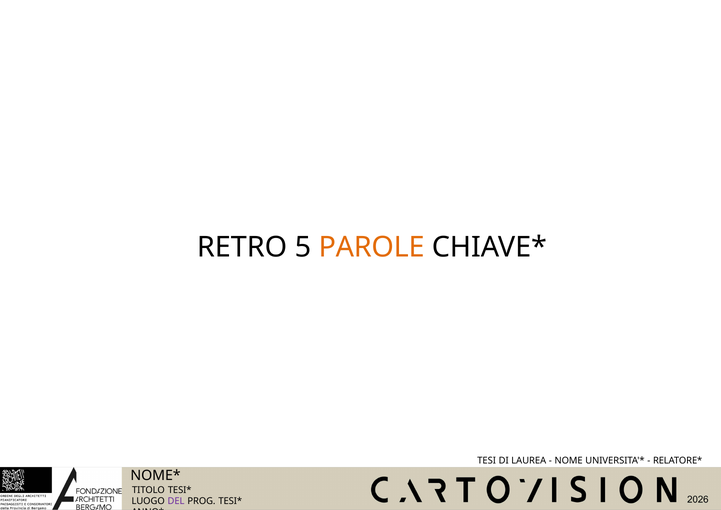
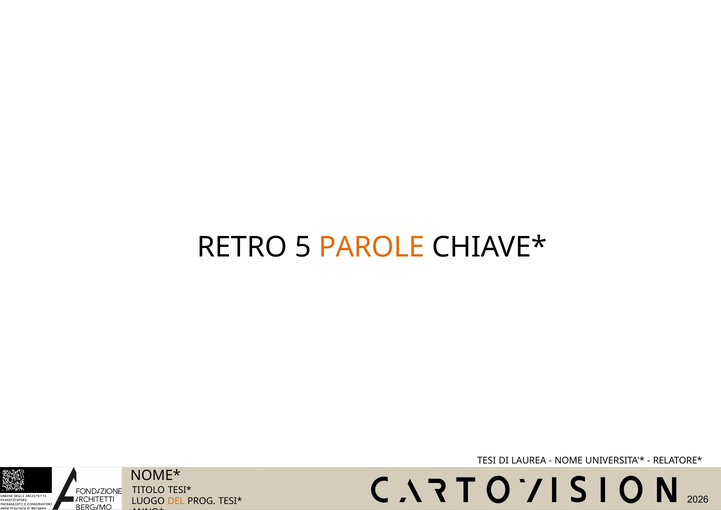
DEL colour: purple -> orange (176, 501)
